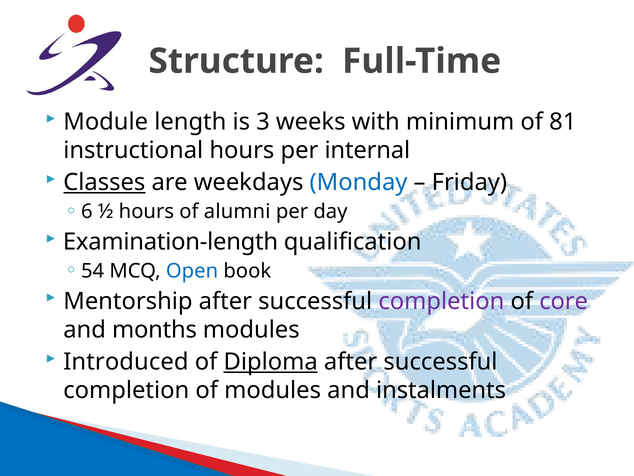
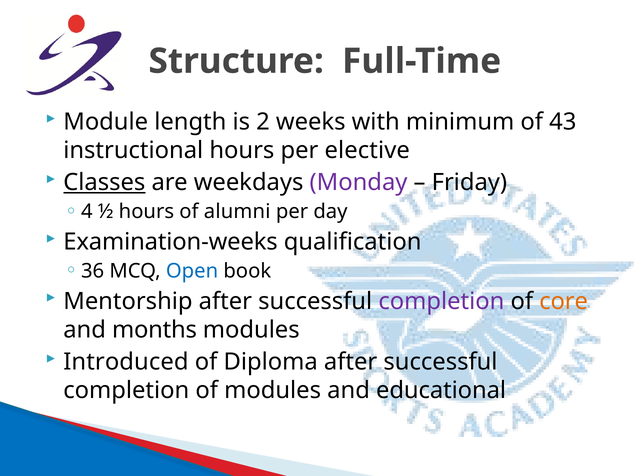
3: 3 -> 2 (263, 122)
81: 81 -> 43 (563, 122)
internal: internal -> elective (367, 150)
Monday colour: blue -> purple (359, 182)
6: 6 -> 4 (87, 211)
Examination-length: Examination-length -> Examination-weeks (171, 242)
54: 54 -> 36 (93, 271)
core colour: purple -> orange (564, 301)
Diploma underline: present -> none (271, 362)
instalments: instalments -> educational (441, 390)
